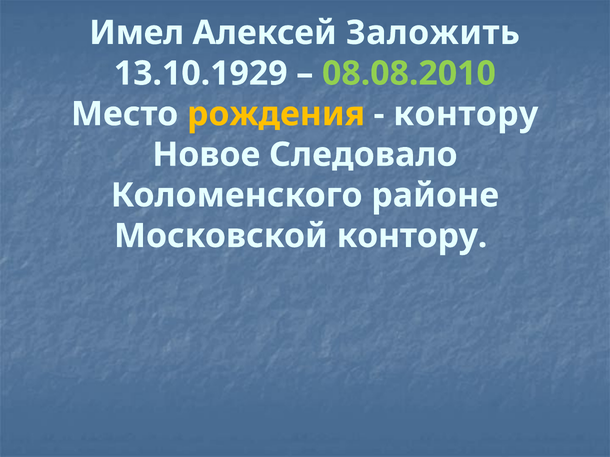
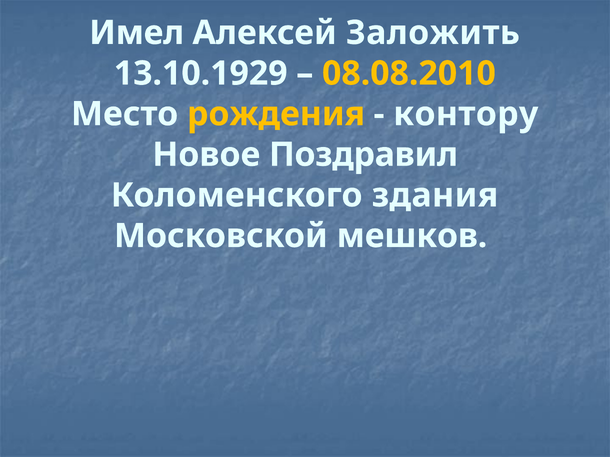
08.08.2010 colour: light green -> yellow (409, 74)
Следовало: Следовало -> Поздравил (364, 155)
районе: районе -> здания (435, 195)
Московской контору: контору -> мешков (412, 236)
